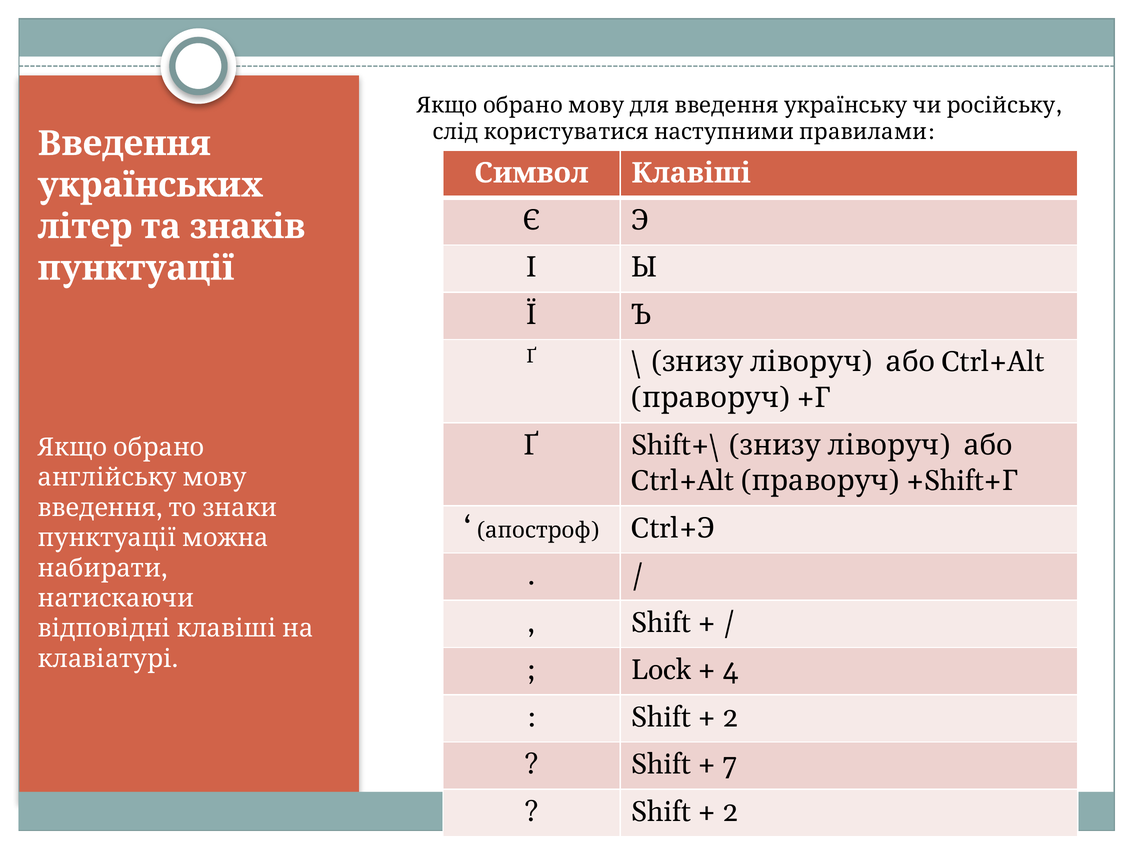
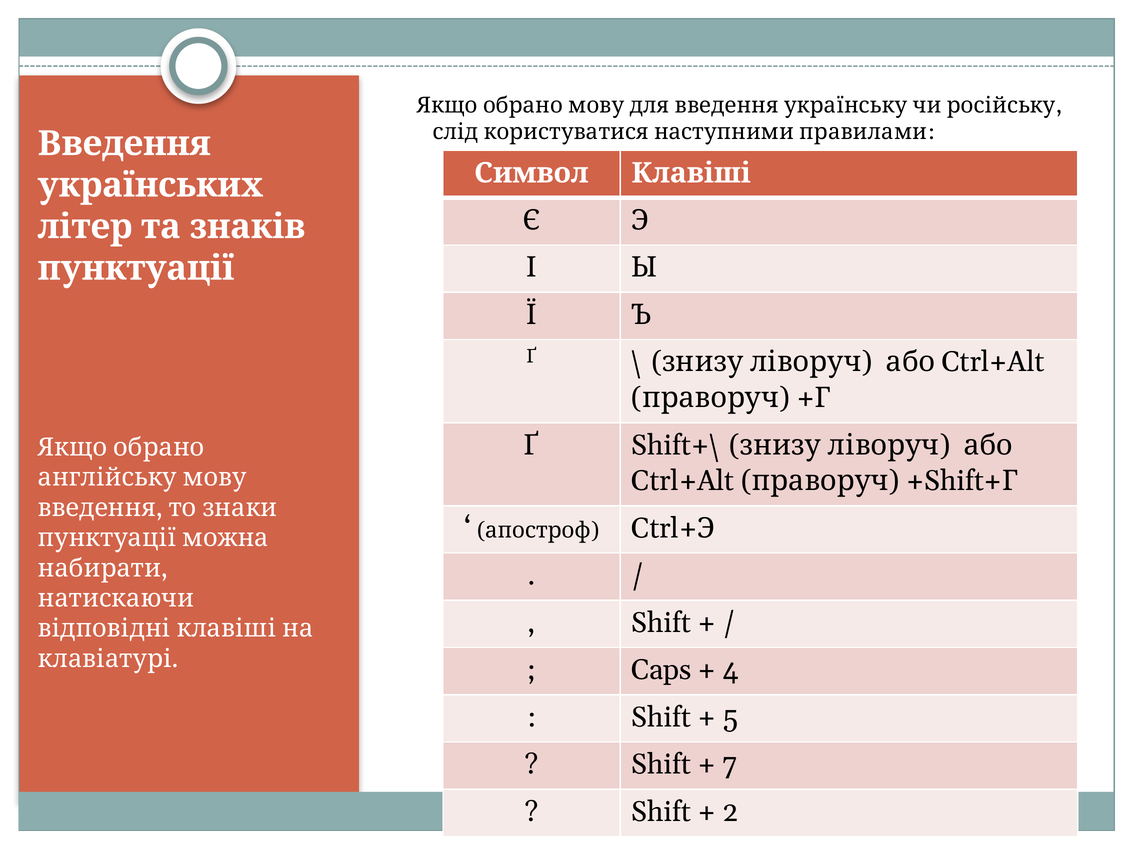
Lock: Lock -> Caps (661, 670)
2: 2 -> 5 (731, 718)
